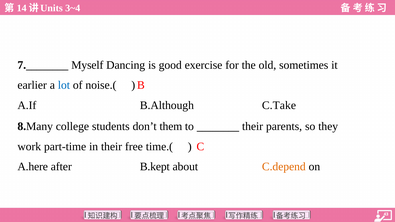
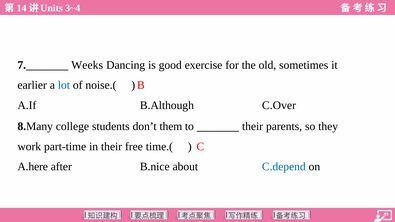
Myself: Myself -> Weeks (87, 65)
C.Take: C.Take -> C.Over (279, 105)
B.kept: B.kept -> B.nice (155, 167)
C.depend colour: orange -> blue (284, 167)
